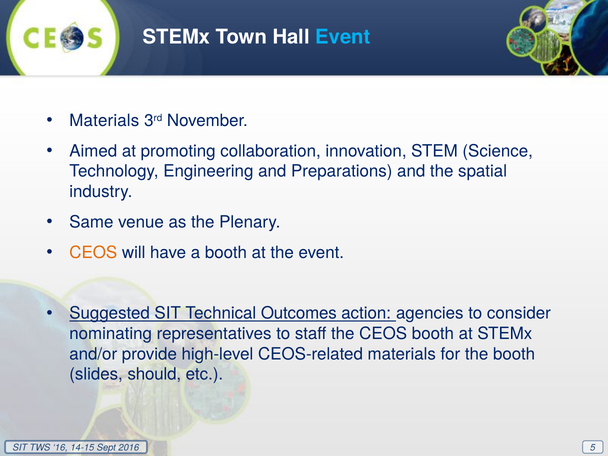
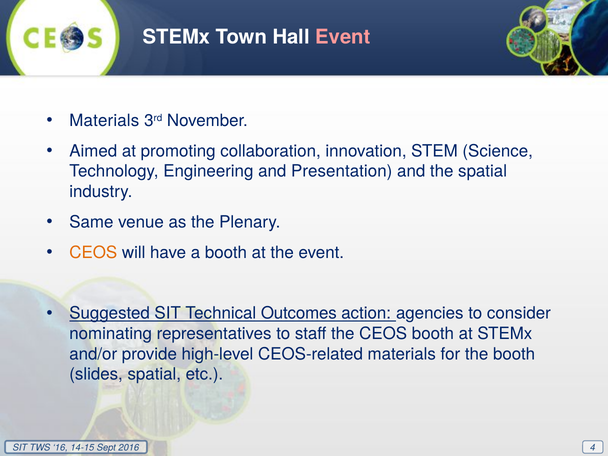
Event colour: light blue -> pink (343, 37)
Preparations: Preparations -> Presentation (342, 171)
slides should: should -> spatial (154, 374)
5: 5 -> 4 (593, 448)
